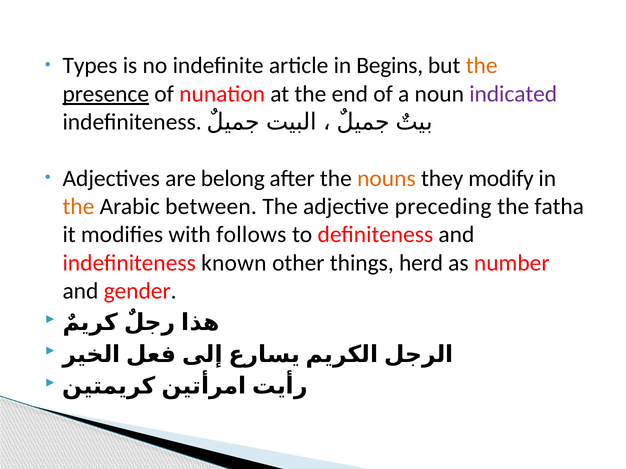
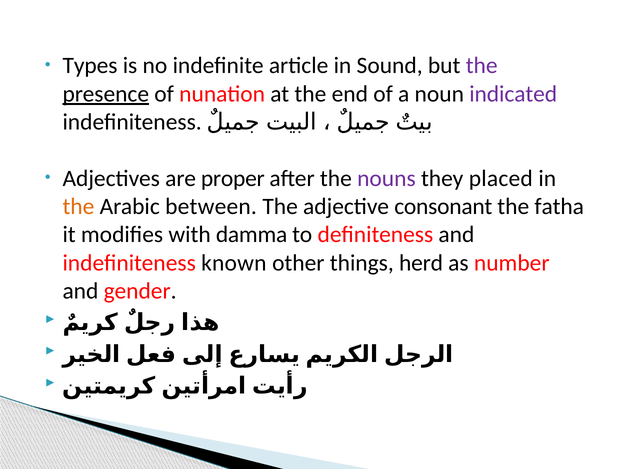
Begins: Begins -> Sound (390, 66)
the colour: orange -> purple (482, 66)
belong: belong -> proper (233, 179)
nouns colour: orange -> purple (386, 179)
modify: modify -> placed (501, 179)
preceding: preceding -> consonant (443, 207)
follows: follows -> damma (252, 235)
